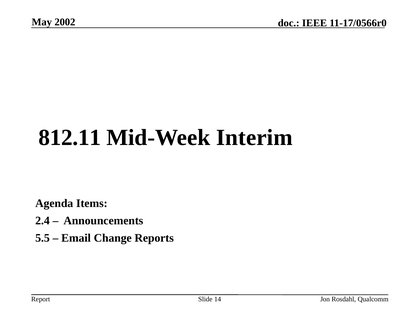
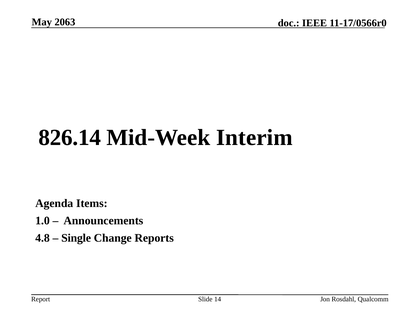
2002: 2002 -> 2063 (65, 22)
812.11: 812.11 -> 826.14 (70, 138)
2.4: 2.4 -> 1.0 (43, 221)
5.5: 5.5 -> 4.8 (43, 238)
Email: Email -> Single (76, 238)
